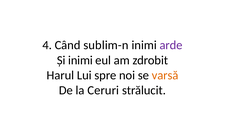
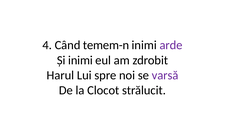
sublim-n: sublim-n -> temem-n (106, 45)
varsă colour: orange -> purple (165, 75)
Ceruri: Ceruri -> Clocot (103, 90)
